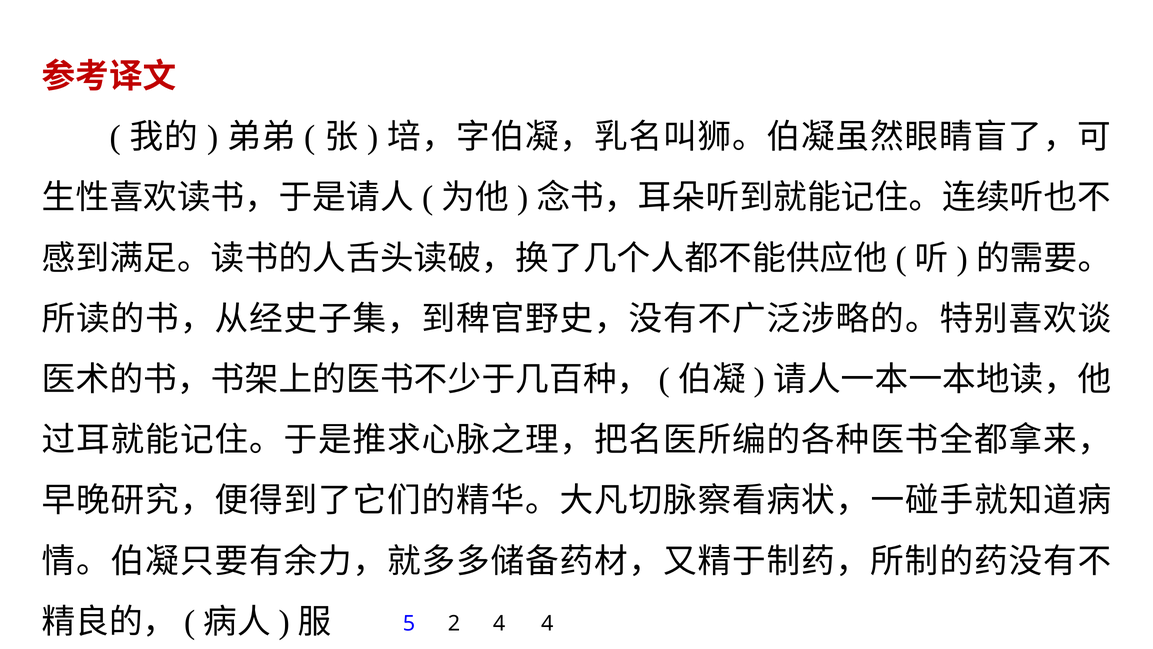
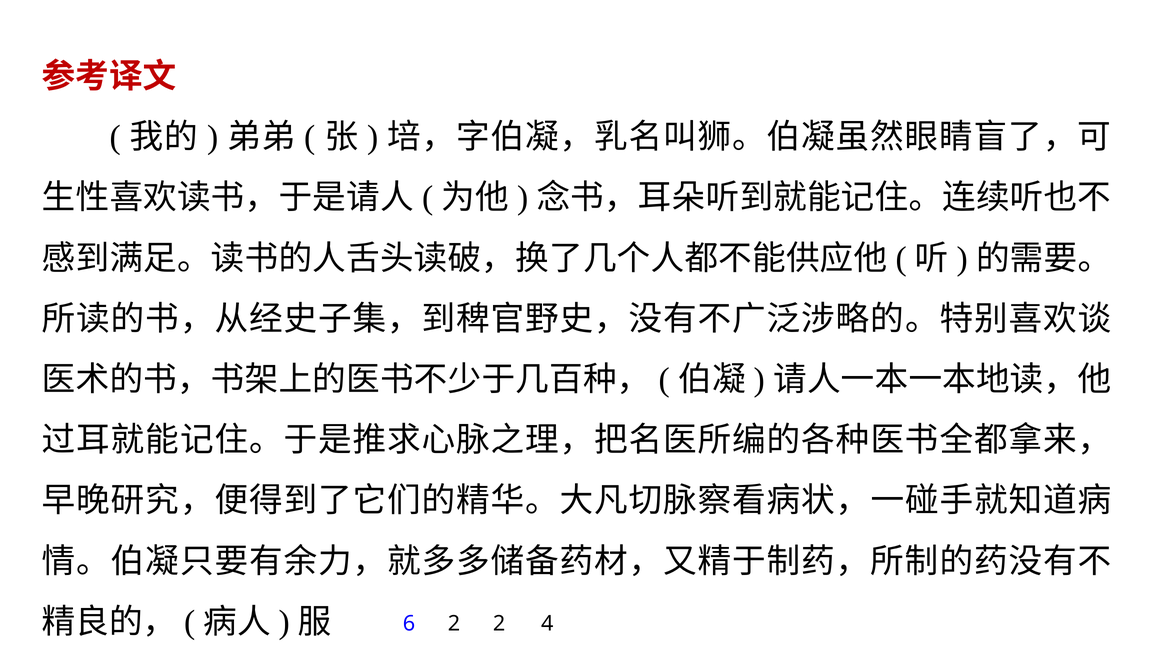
5: 5 -> 6 (409, 623)
2 4: 4 -> 2 (499, 623)
